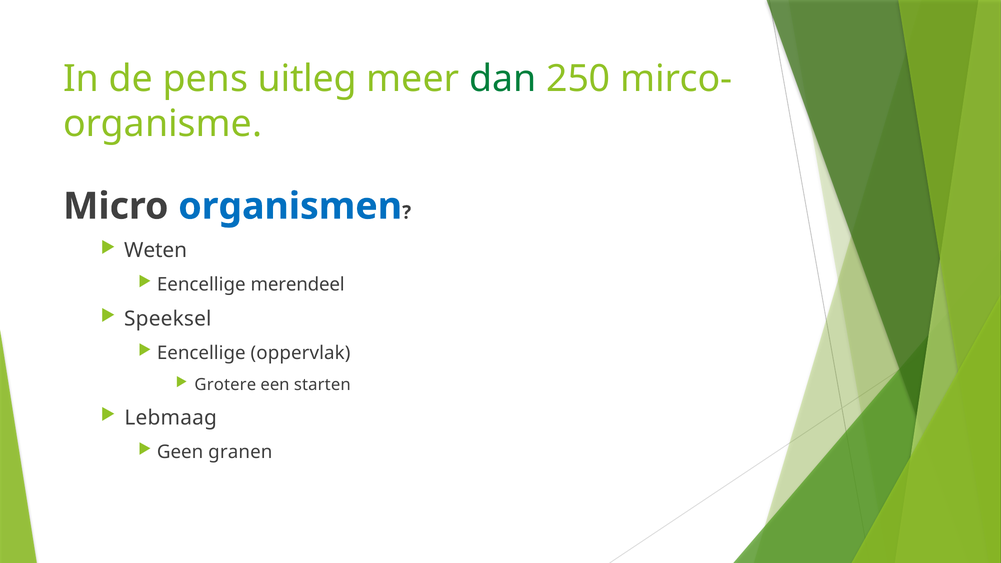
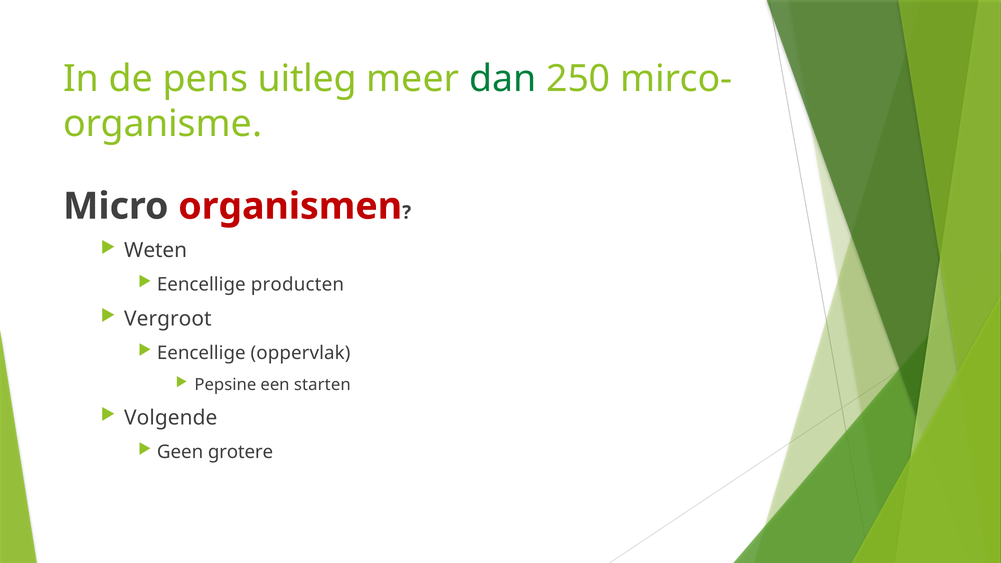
organismen colour: blue -> red (290, 206)
merendeel: merendeel -> producten (297, 285)
Speeksel: Speeksel -> Vergroot (168, 319)
Grotere: Grotere -> Pepsine (225, 385)
Lebmaag: Lebmaag -> Volgende (171, 418)
granen: granen -> grotere (241, 452)
